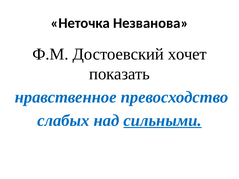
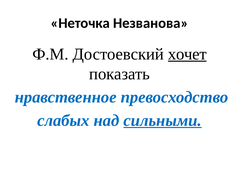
хочет underline: none -> present (187, 54)
